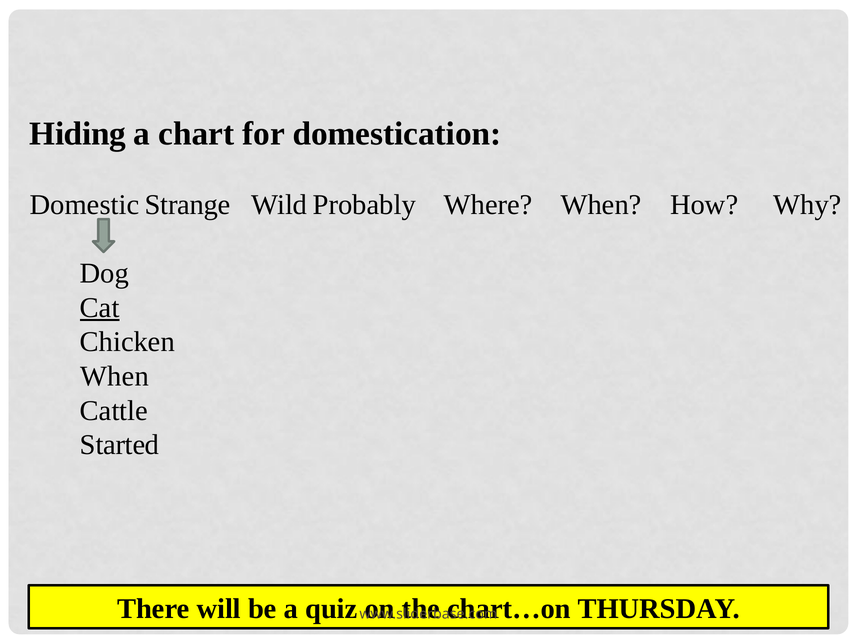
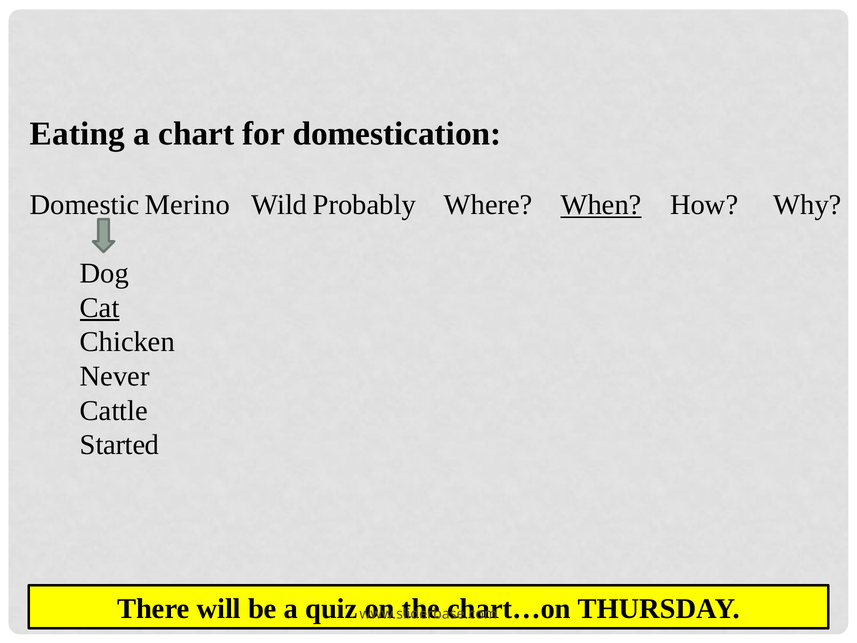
Hiding: Hiding -> Eating (77, 134)
Strange: Strange -> Merino (187, 205)
When underline: none -> present (601, 205)
When: When -> Never (115, 376)
